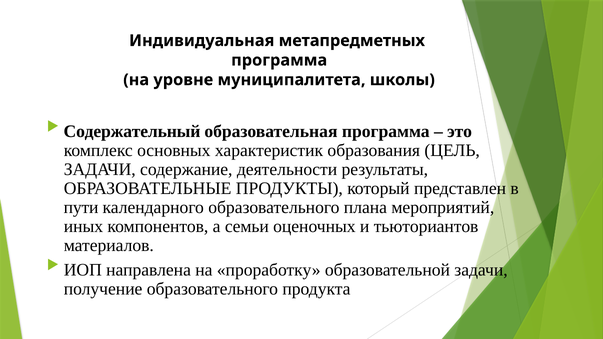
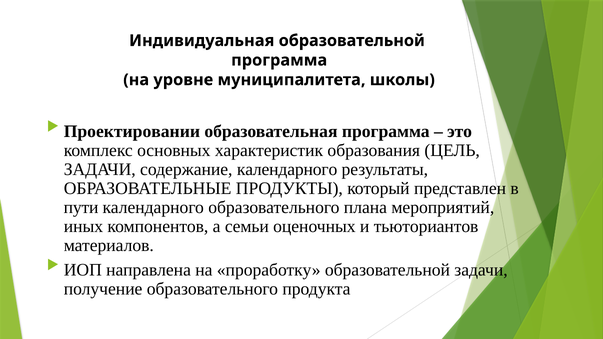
Индивидуальная метапредметных: метапредметных -> образовательной (352, 41)
Содержательный: Содержательный -> Проектировании (132, 131)
содержание деятельности: деятельности -> календарного (287, 169)
